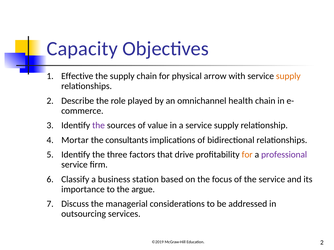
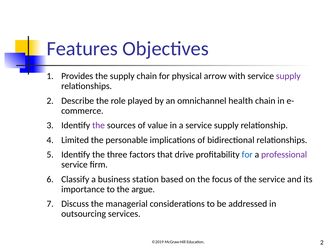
Capacity: Capacity -> Features (82, 49)
Effective: Effective -> Provides (77, 76)
supply colour: orange -> purple (288, 76)
Mortar: Mortar -> Limited (75, 140)
consultants: consultants -> personable (127, 140)
for colour: orange -> blue (247, 155)
